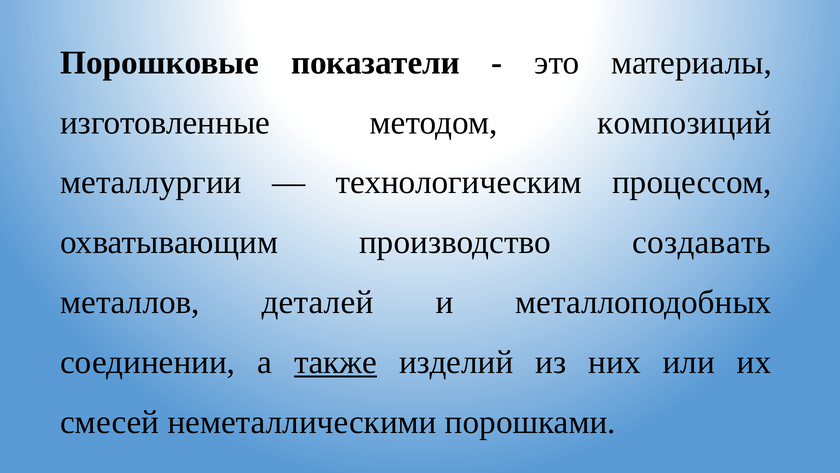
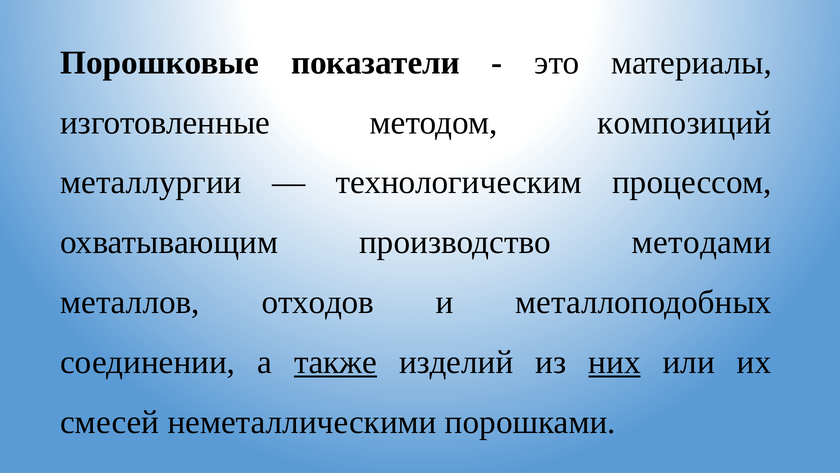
создавать: создавать -> методами (702, 242)
деталей: деталей -> отходов (318, 302)
них underline: none -> present (615, 362)
